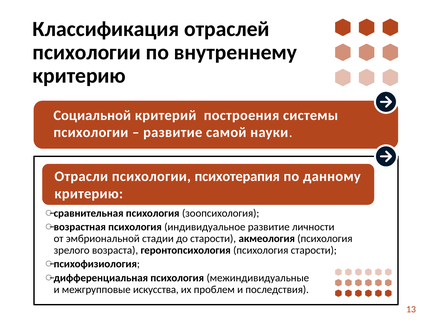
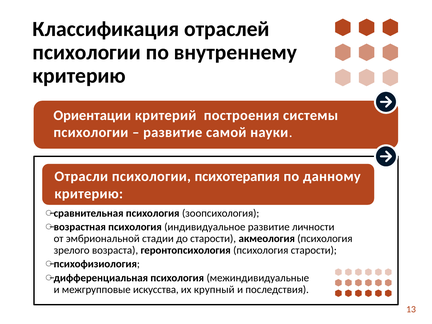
Социальной: Социальной -> Ориентации (92, 115)
проблем: проблем -> крупный (214, 289)
